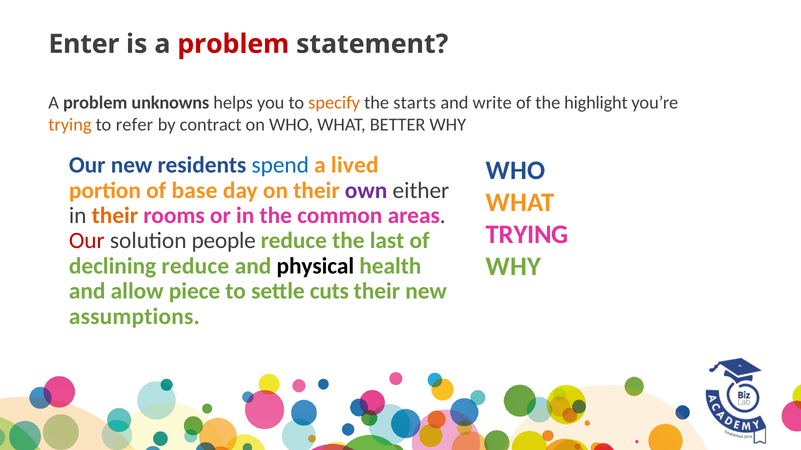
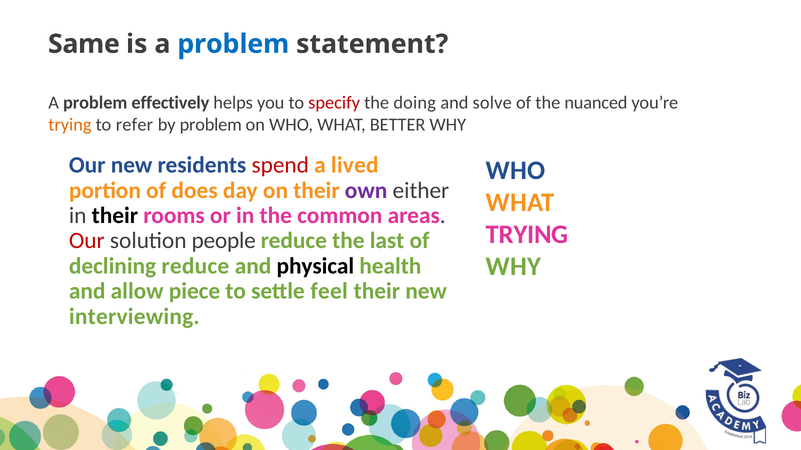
Enter: Enter -> Same (84, 44)
problem colour: red -> blue (233, 44)
unknowns: unknowns -> effectively (170, 103)
specify colour: orange -> red (334, 103)
starts: starts -> doing (415, 103)
write: write -> solve (492, 103)
highlight: highlight -> nuanced (596, 103)
by contract: contract -> problem (211, 125)
spend colour: blue -> red (280, 165)
base: base -> does (195, 191)
their colour: orange -> black (115, 216)
cuts: cuts -> feel (329, 292)
assumptions: assumptions -> interviewing (134, 317)
